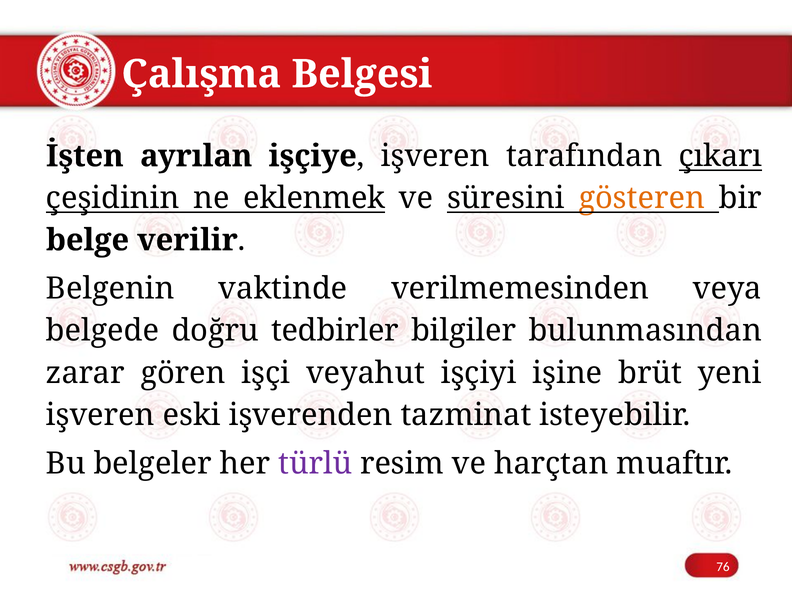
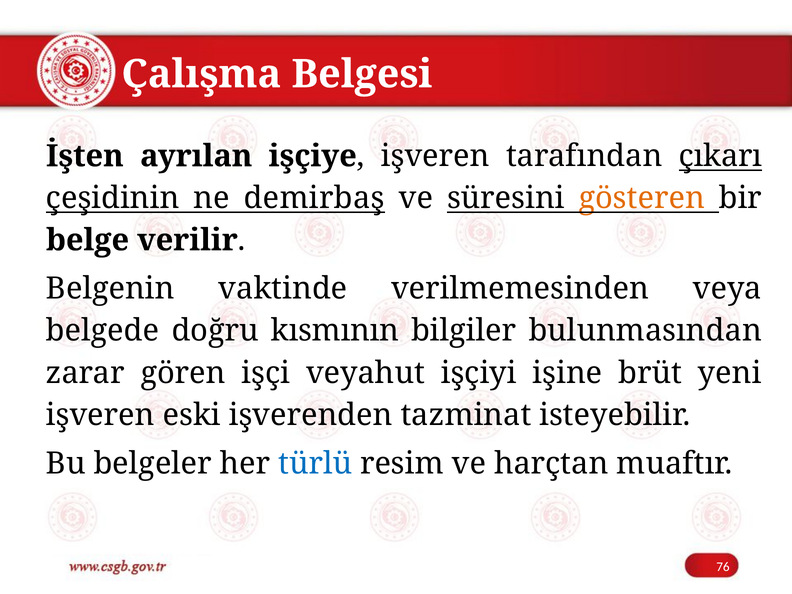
eklenmek: eklenmek -> demirbaş (314, 198)
tedbirler: tedbirler -> kısmının (335, 331)
türlü colour: purple -> blue (315, 464)
